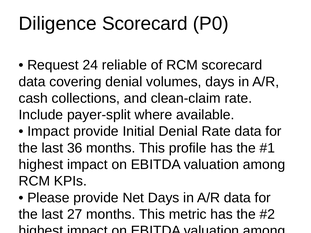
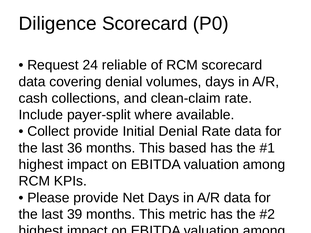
Impact: Impact -> Collect (48, 132)
profile: profile -> based (188, 148)
27: 27 -> 39 (75, 215)
